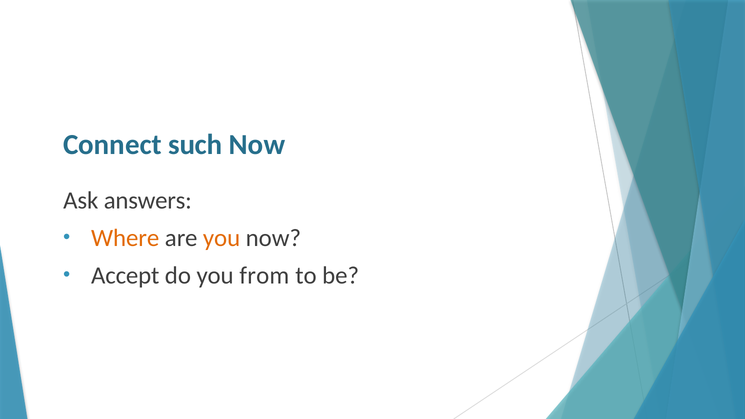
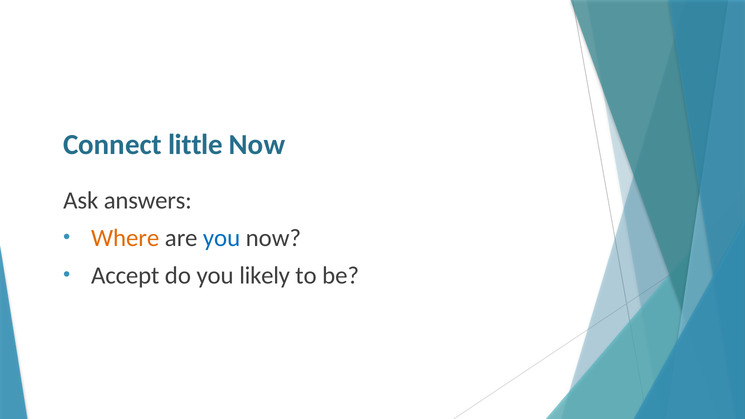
such: such -> little (195, 145)
you colour: orange -> blue (222, 238)
from: from -> likely (265, 276)
